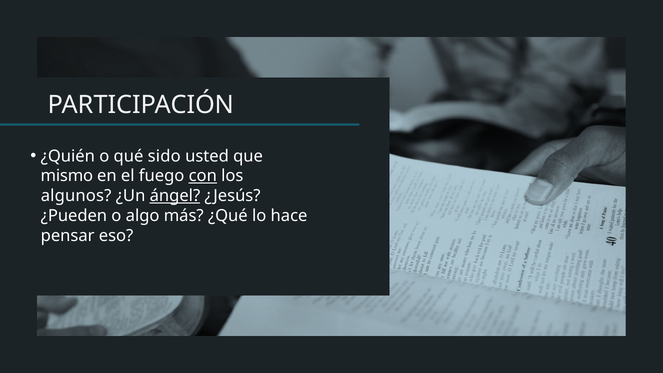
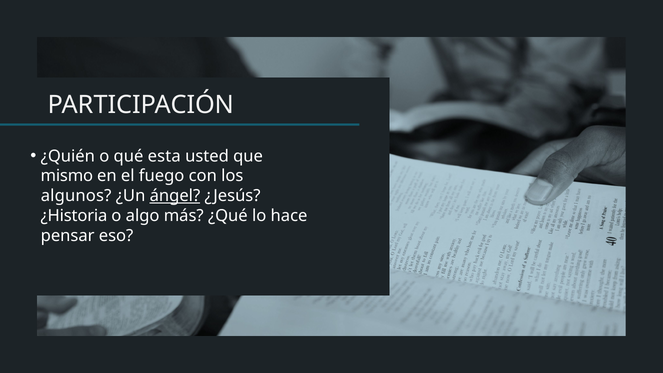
sido: sido -> esta (164, 156)
con underline: present -> none (203, 176)
¿Pueden: ¿Pueden -> ¿Historia (74, 216)
